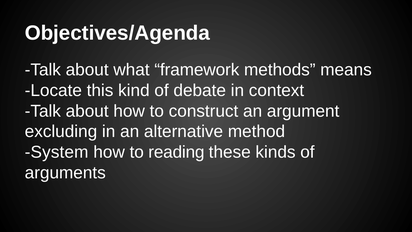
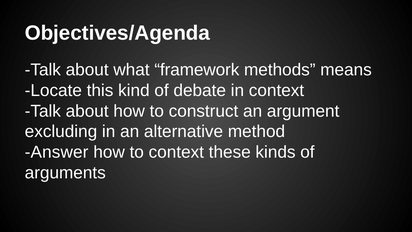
System: System -> Answer (57, 152)
to reading: reading -> context (176, 152)
